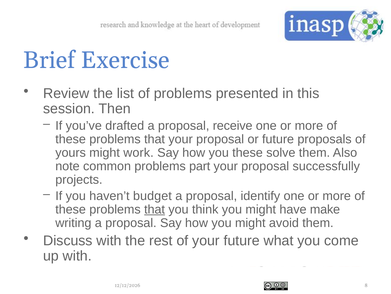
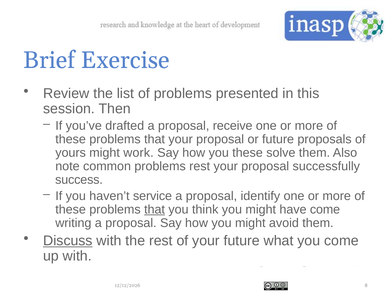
problems part: part -> rest (200, 166)
projects: projects -> success (79, 179)
budget: budget -> service (153, 195)
have make: make -> come (325, 209)
Discuss underline: none -> present (68, 240)
